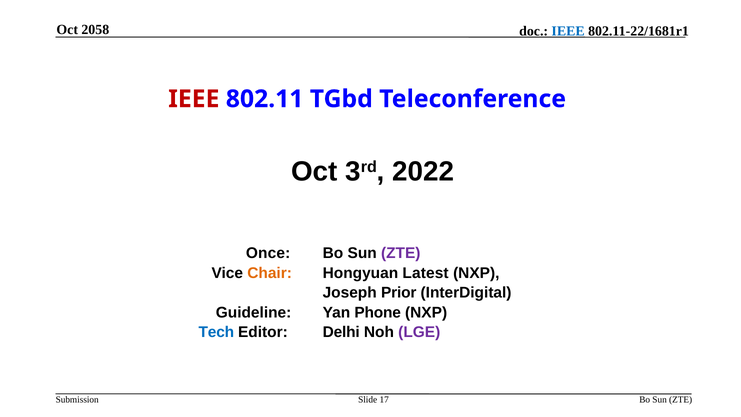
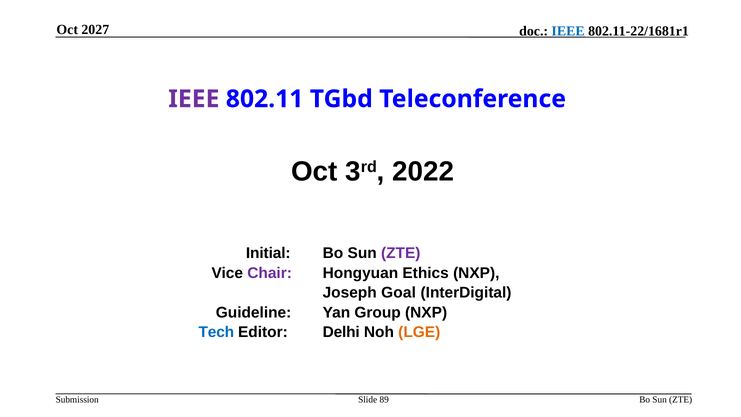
2058: 2058 -> 2027 (95, 29)
IEEE colour: red -> purple (194, 99)
Once: Once -> Initial (268, 253)
Chair colour: orange -> purple (270, 273)
Latest: Latest -> Ethics (426, 273)
Prior: Prior -> Goal (399, 293)
Phone: Phone -> Group (378, 312)
LGE colour: purple -> orange (419, 332)
17: 17 -> 89 (384, 400)
